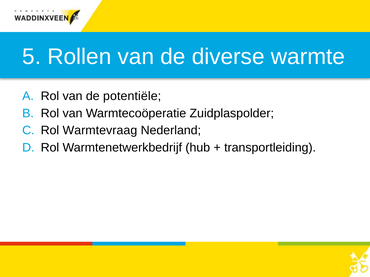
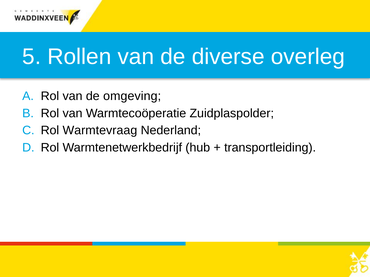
warmte: warmte -> overleg (308, 57)
potentiële: potentiële -> omgeving (132, 96)
